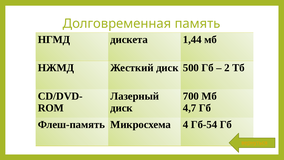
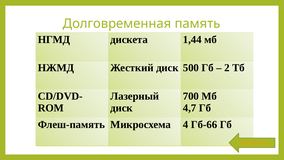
Гб-54: Гб-54 -> Гб-66 (204, 124)
